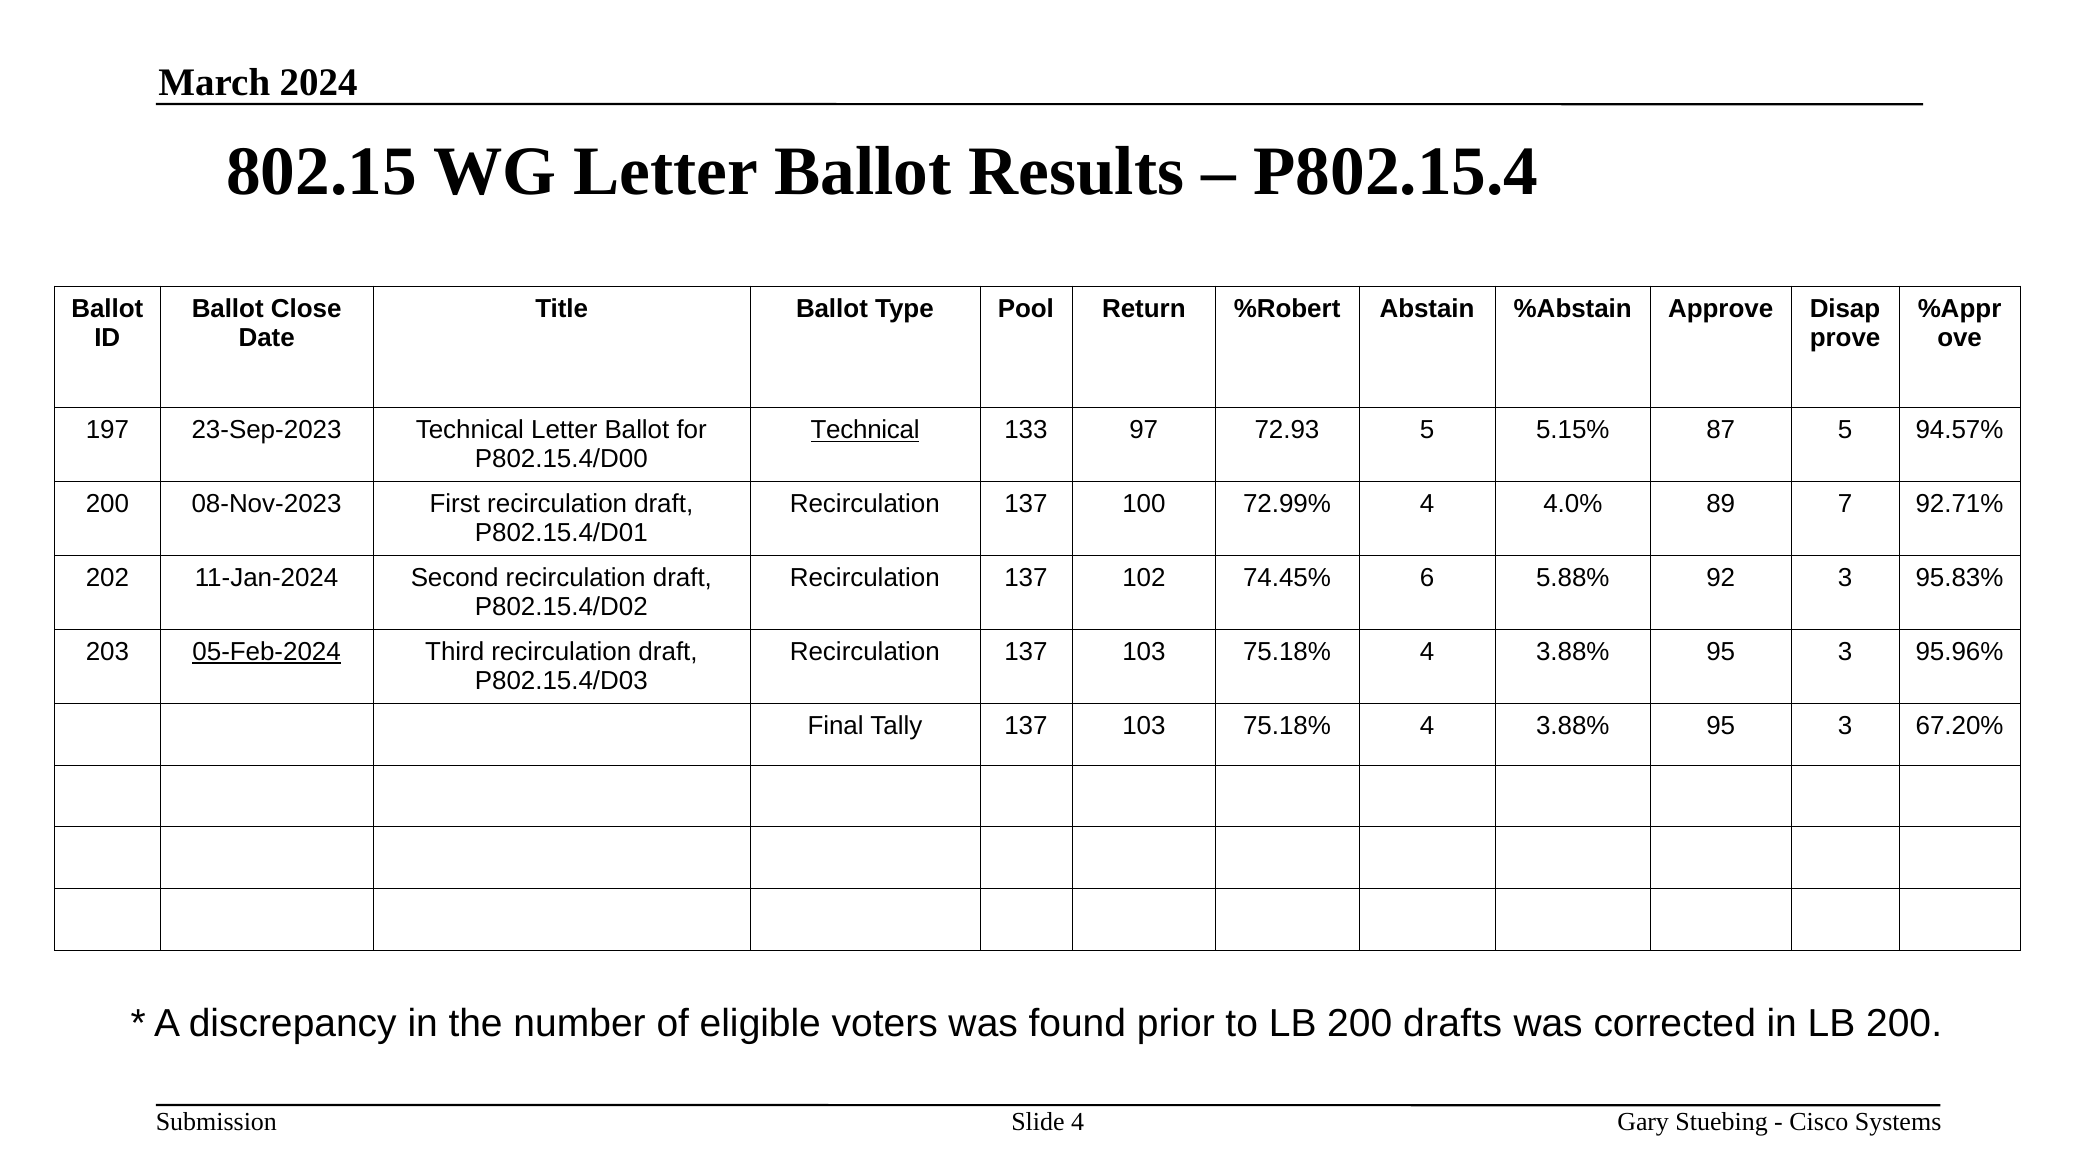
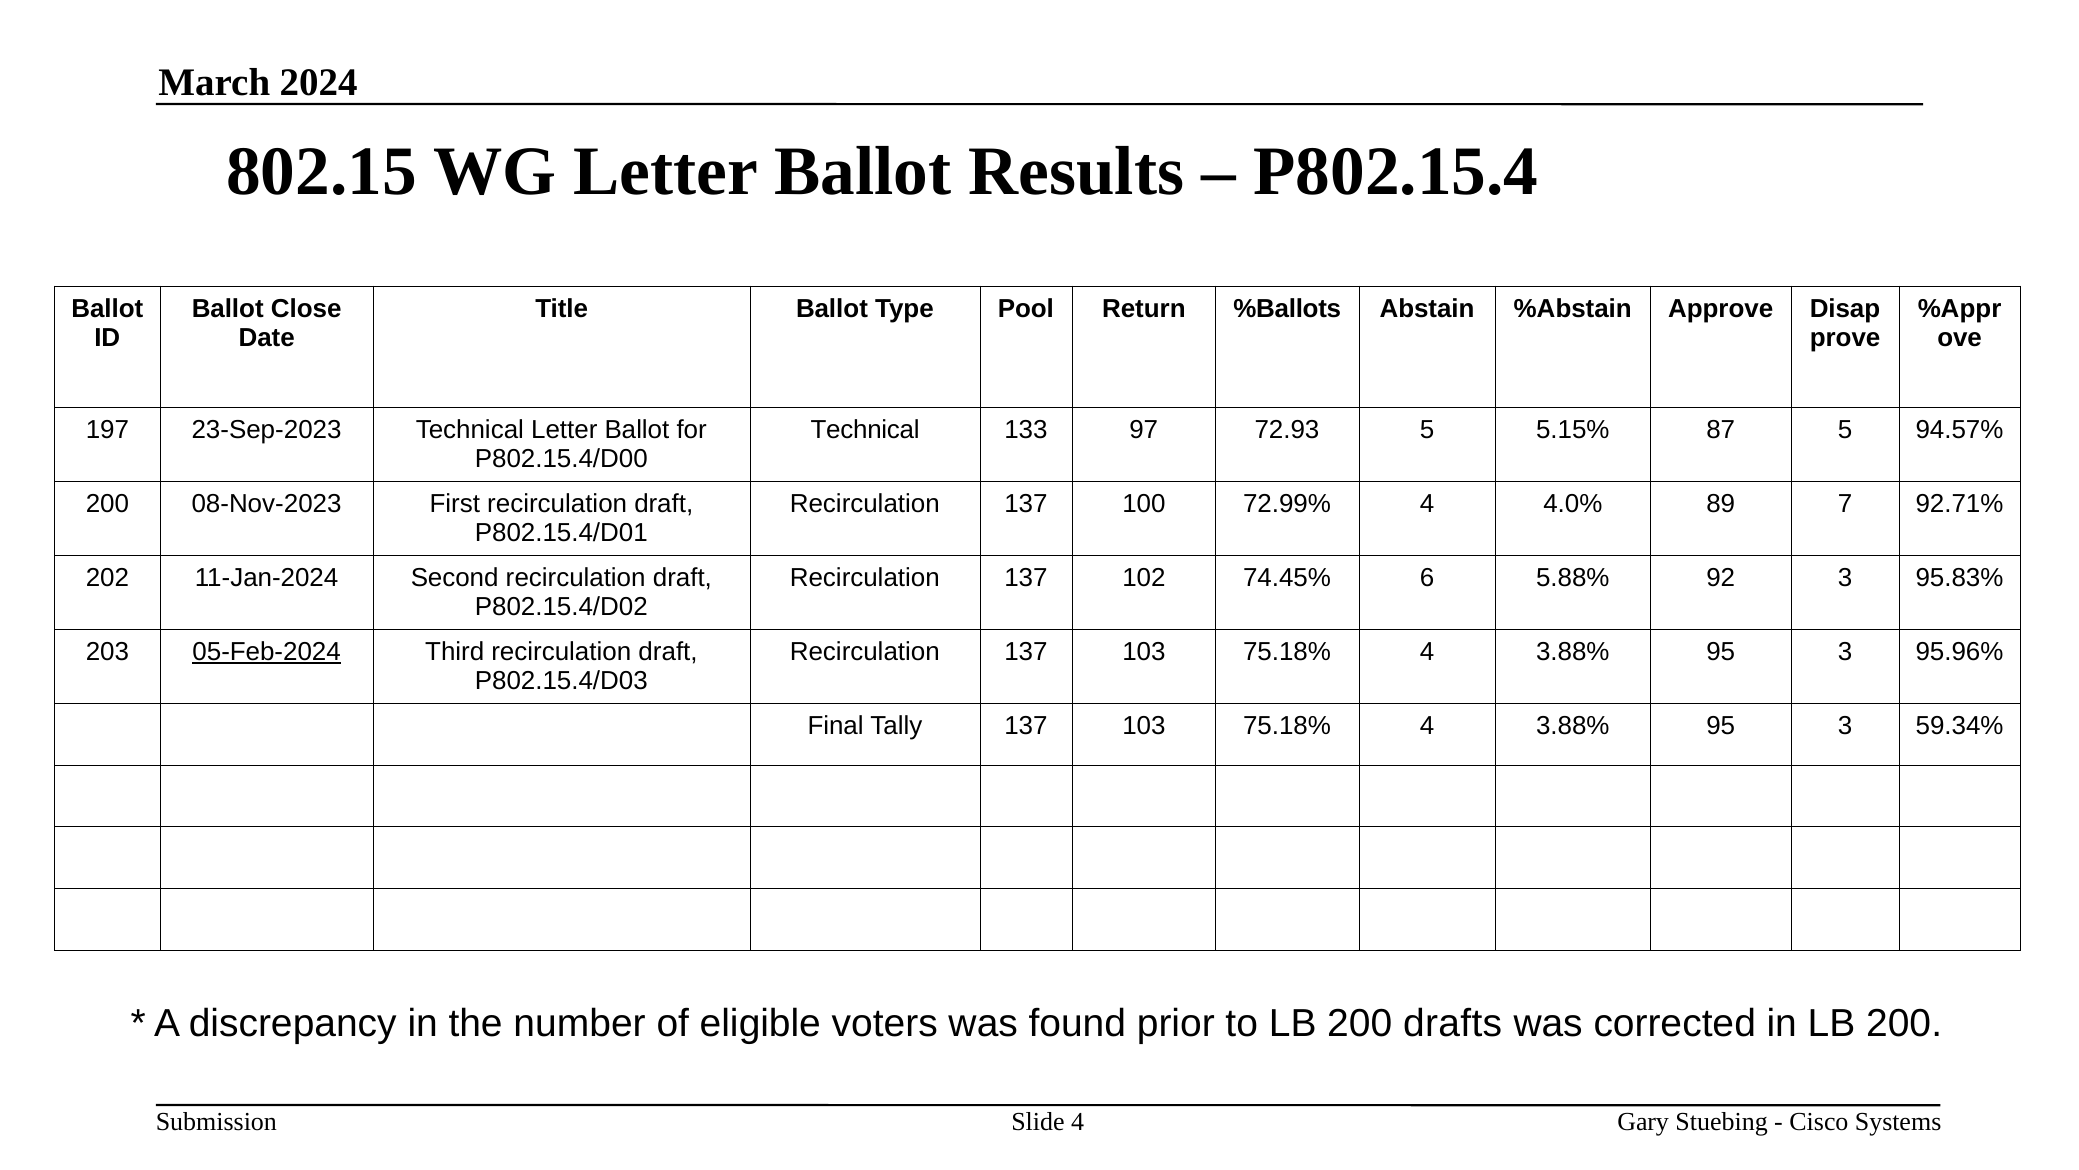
%Robert: %Robert -> %Ballots (1287, 308)
Technical underline: present -> none (865, 430)
67.20%: 67.20% -> 59.34% (1960, 725)
